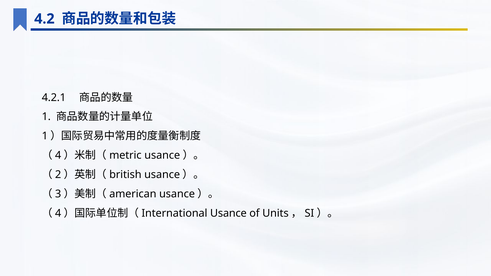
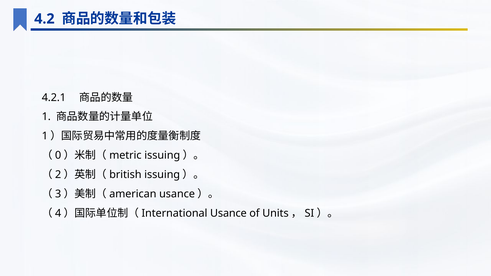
4: 4 -> 0 (58, 156)
usance: usance -> issuing (162, 156)
usance: usance -> issuing (162, 175)
